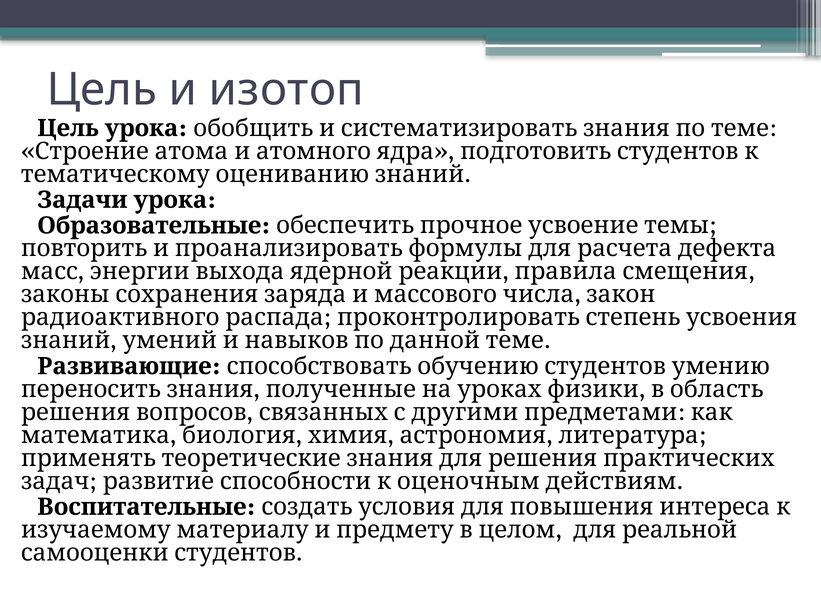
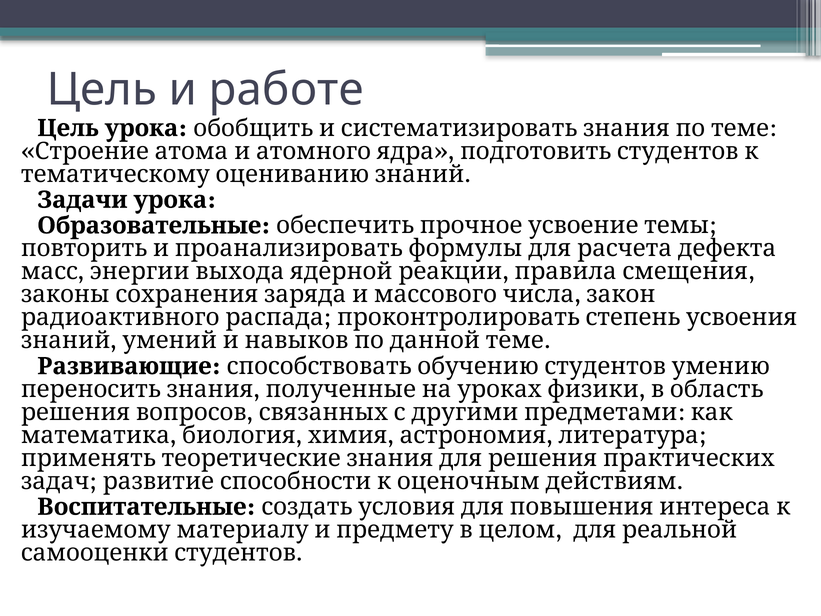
изотоп: изотоп -> работе (286, 90)
